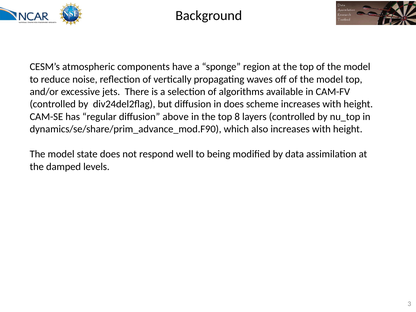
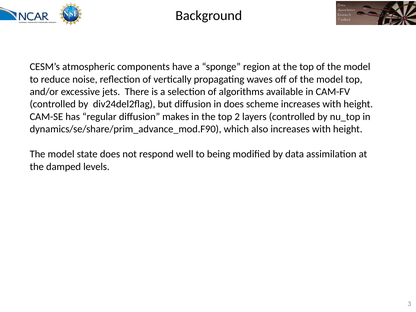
above: above -> makes (176, 117)
8: 8 -> 2 (237, 117)
